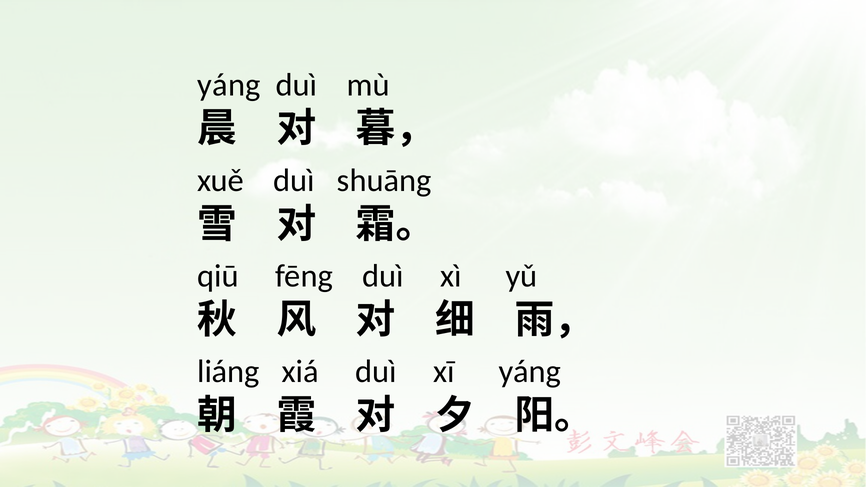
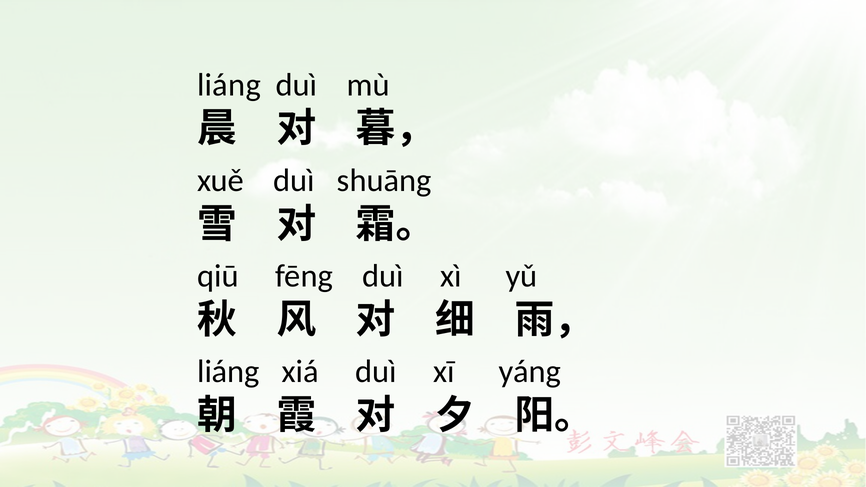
yáng: yáng -> liáng (229, 85)
